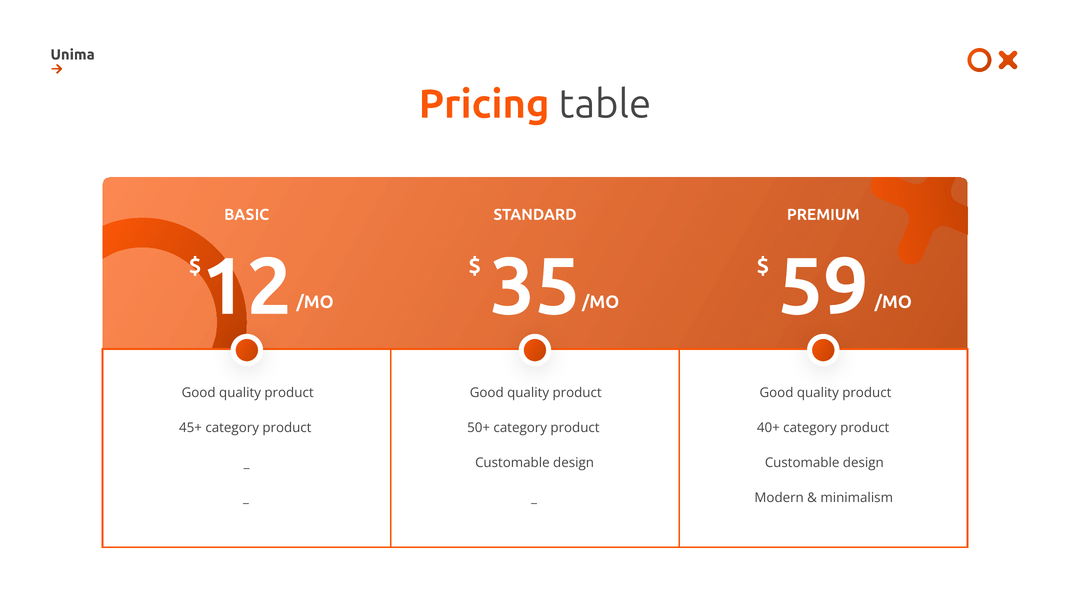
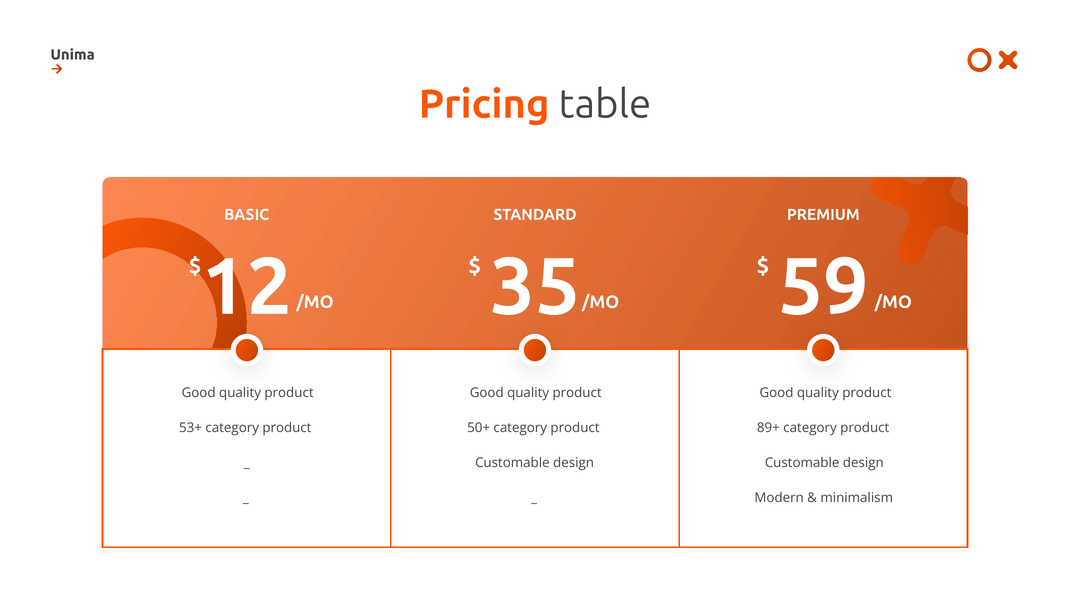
45+: 45+ -> 53+ (191, 428)
40+: 40+ -> 89+ (768, 428)
